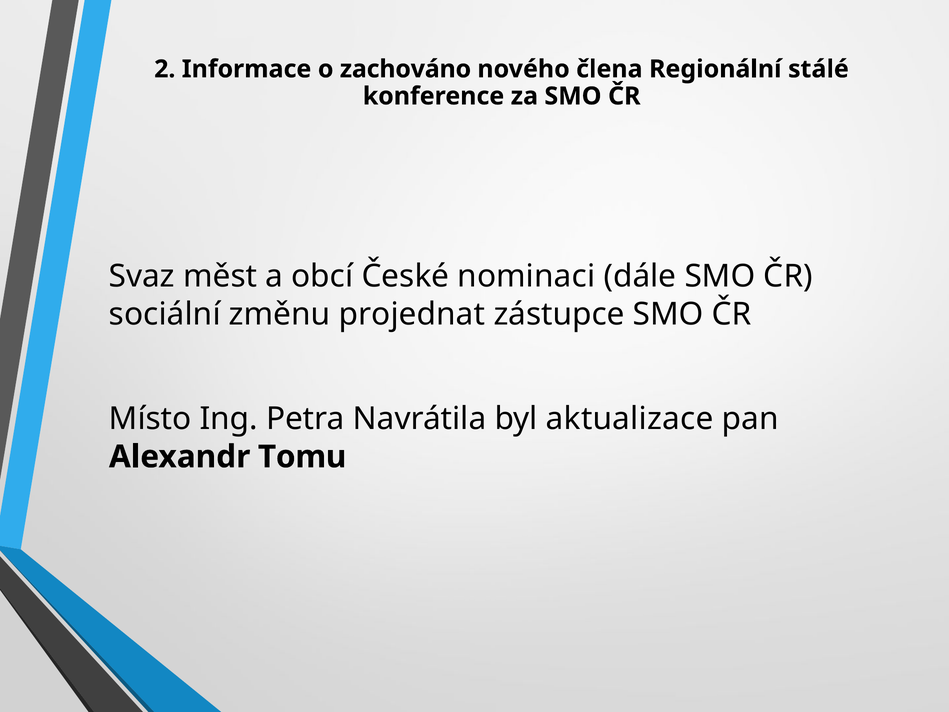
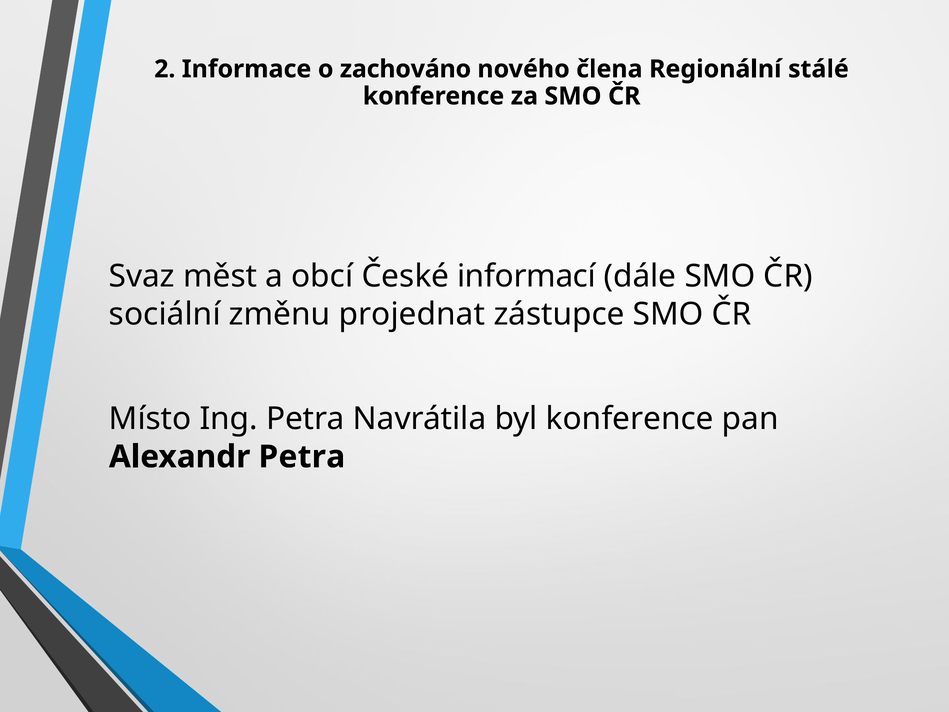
nominaci: nominaci -> informací (527, 276)
byl aktualizace: aktualizace -> konference (630, 419)
Alexandr Tomu: Tomu -> Petra (302, 457)
